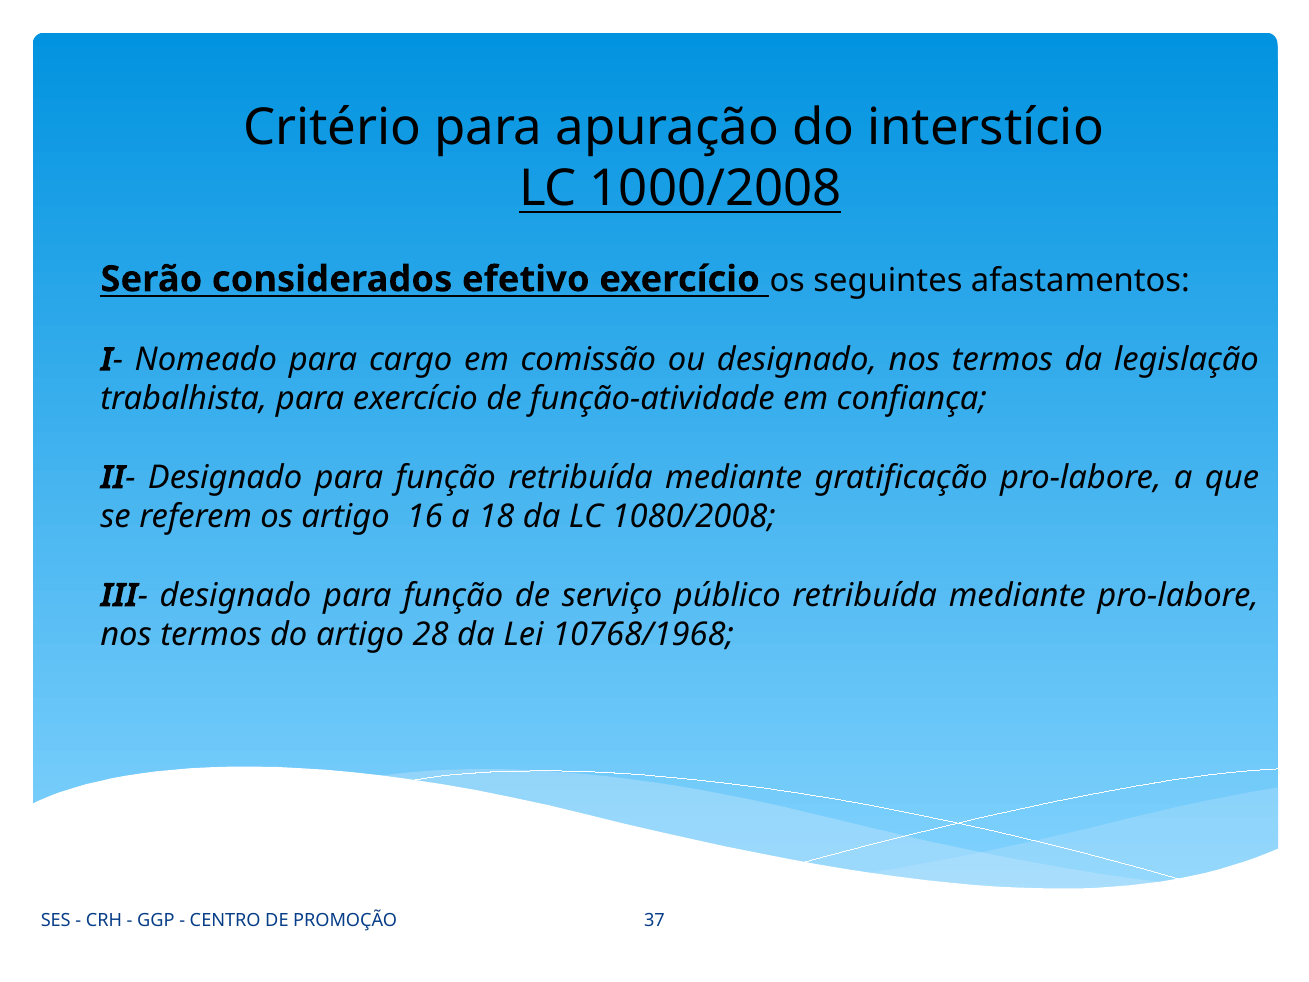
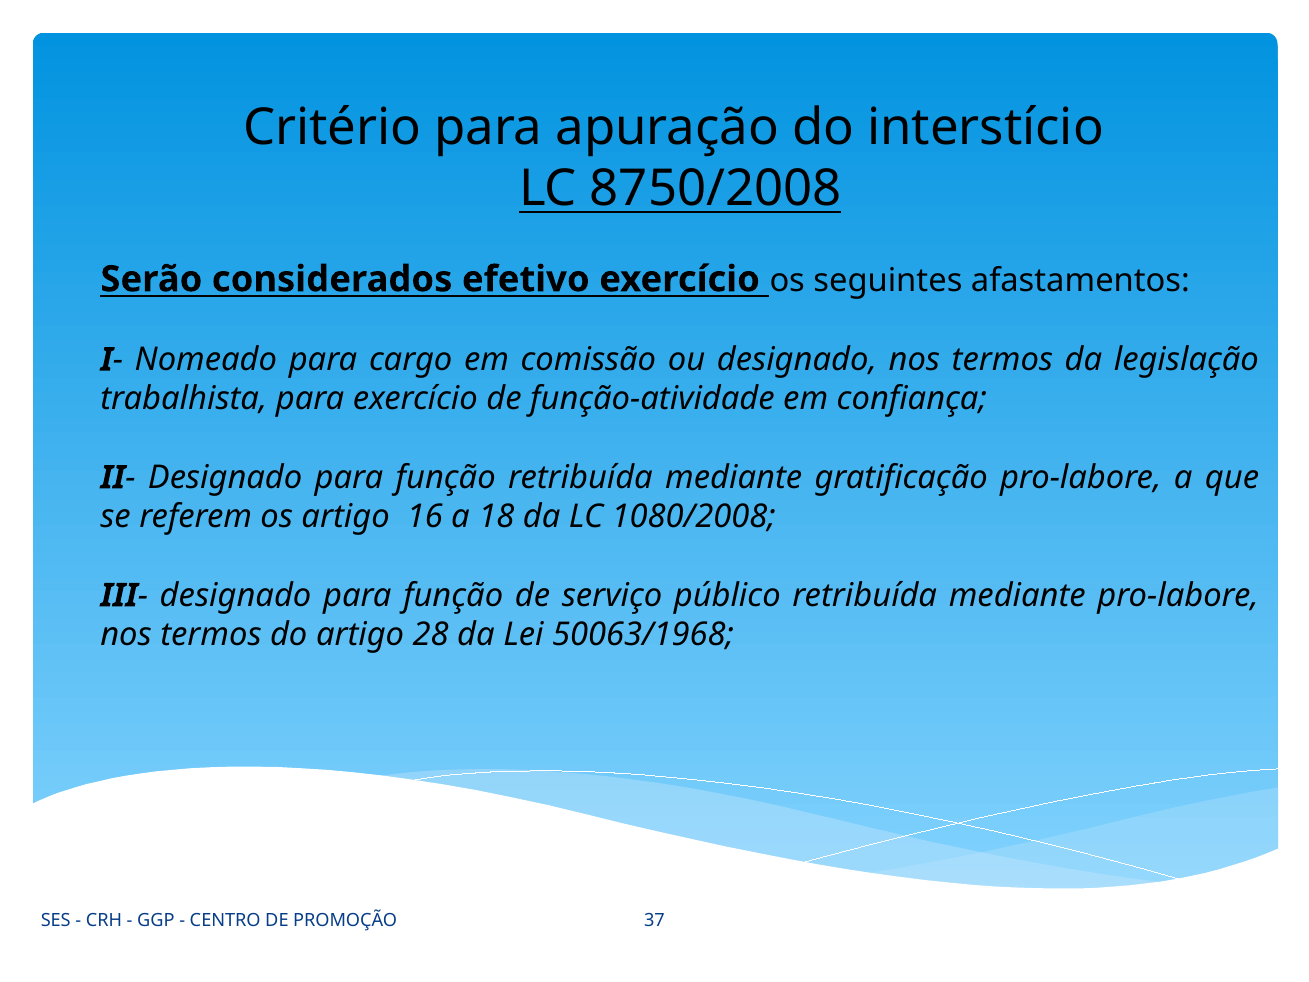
1000/2008: 1000/2008 -> 8750/2008 (716, 189)
10768/1968: 10768/1968 -> 50063/1968 (643, 635)
